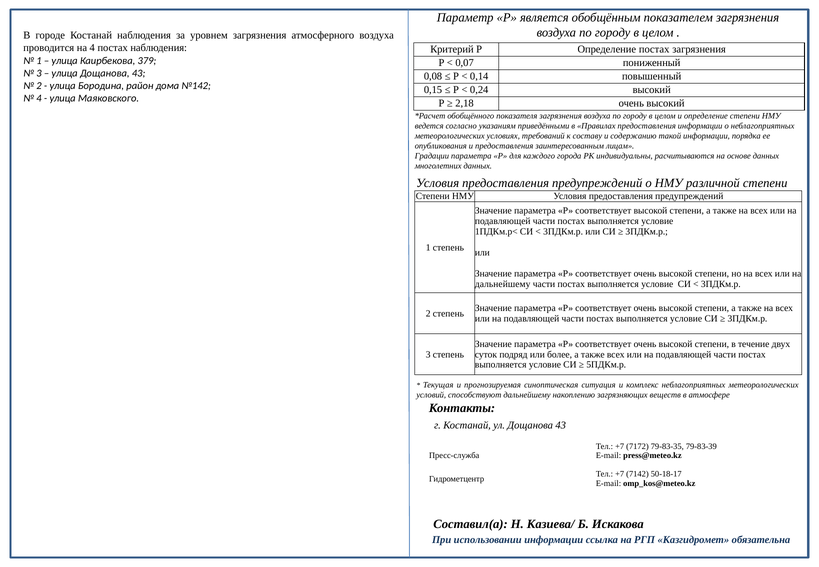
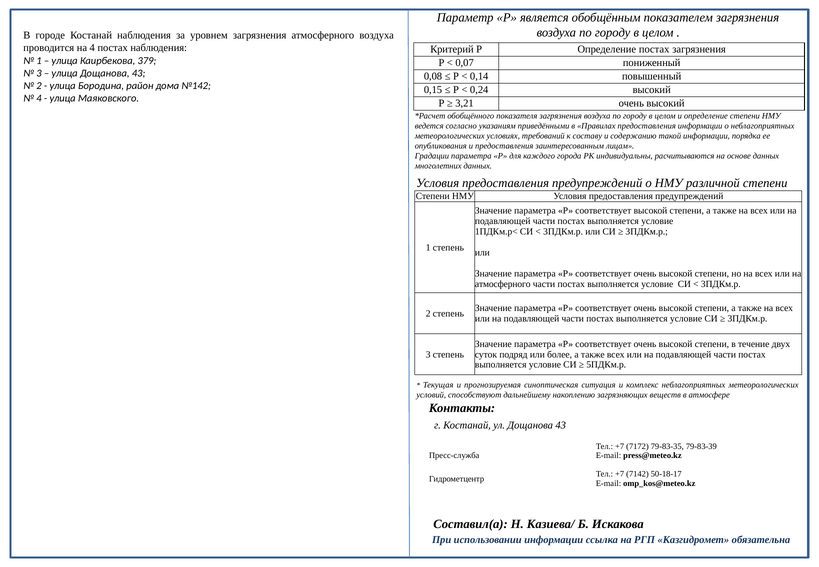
2,18: 2,18 -> 3,21 (465, 103)
дальнейшему: дальнейшему -> атмосферного (503, 284)
